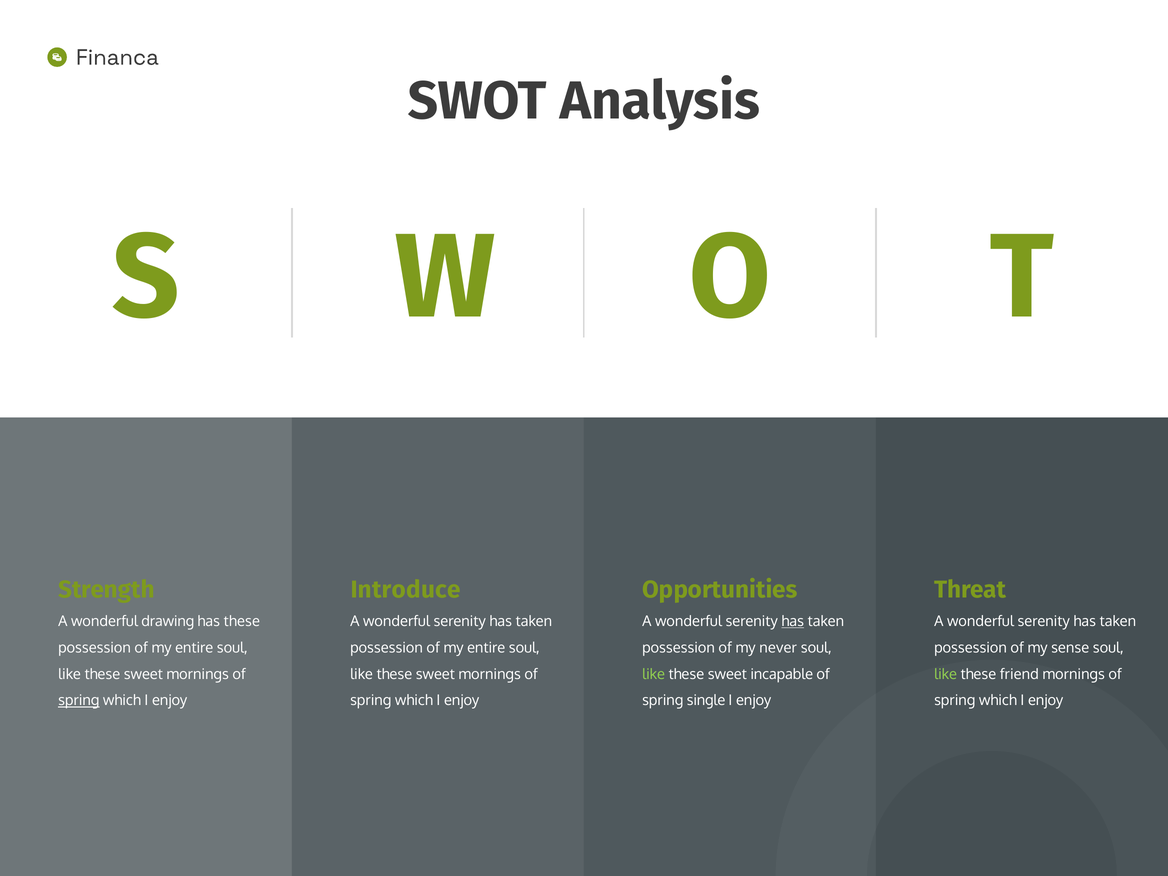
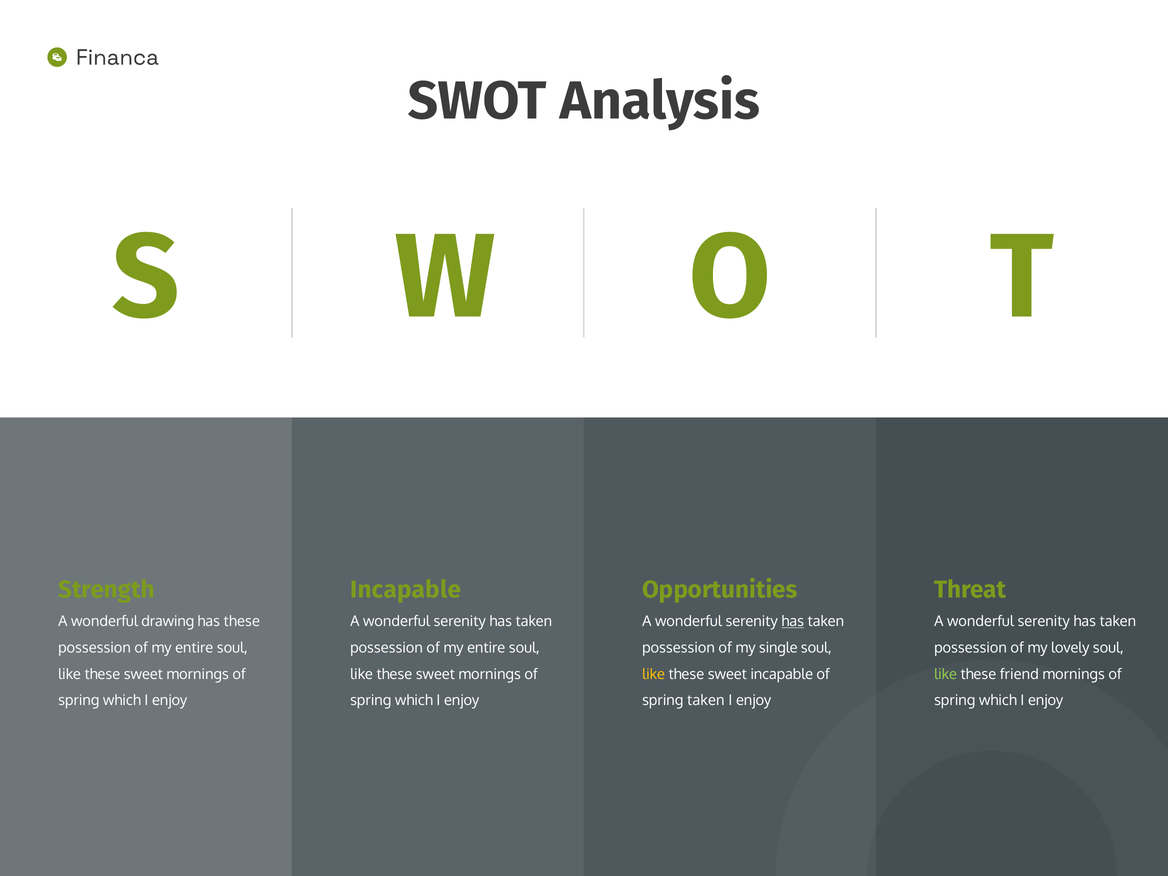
Introduce: Introduce -> Incapable (406, 590)
never: never -> single (778, 648)
sense: sense -> lovely (1070, 648)
like colour: light green -> yellow (654, 674)
spring underline: present -> none (79, 701)
spring single: single -> taken (706, 701)
